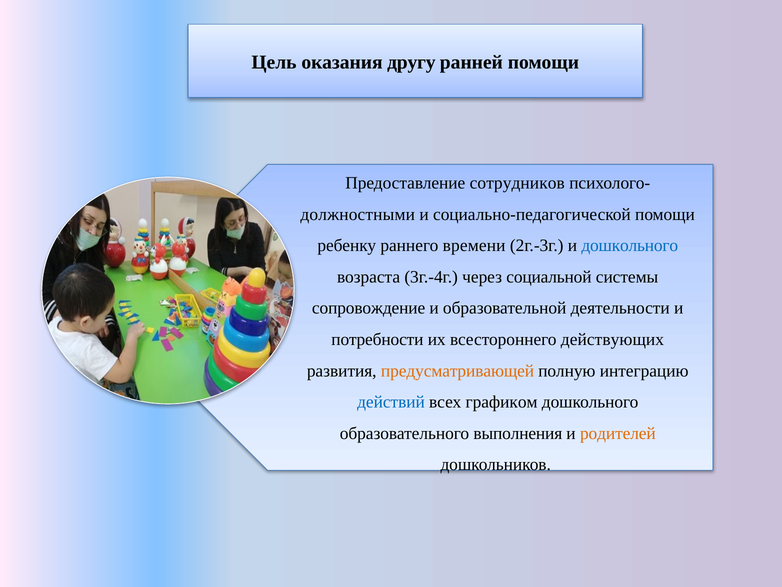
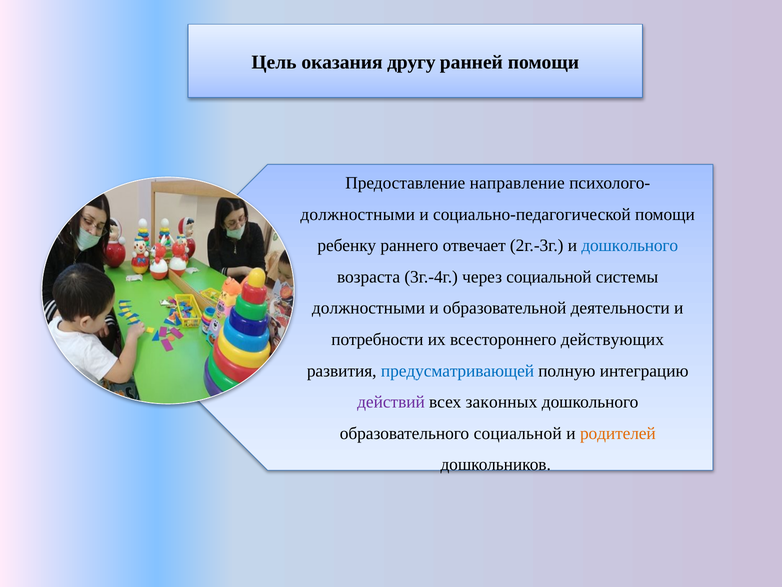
сотрудников: сотрудников -> направление (517, 183)
времени: времени -> отвечает (474, 245)
сопровождение: сопровождение -> должностными (369, 308)
предусматривающей colour: orange -> blue (458, 370)
действий colour: blue -> purple (391, 402)
графиком: графиком -> законных (501, 402)
образовательного выполнения: выполнения -> социальной (518, 433)
